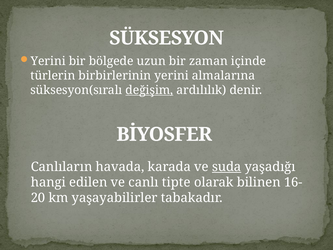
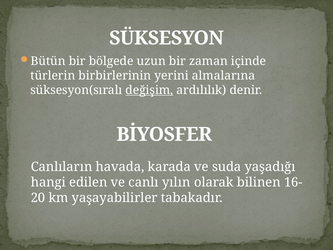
Yerini: Yerini -> Bütün (48, 61)
suda underline: present -> none (227, 167)
tipte: tipte -> yılın (176, 182)
